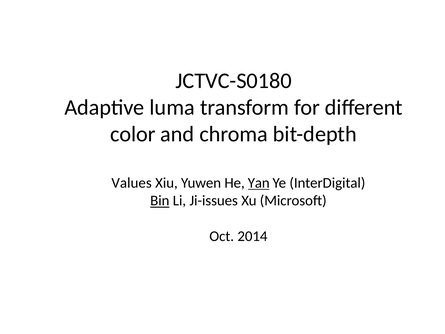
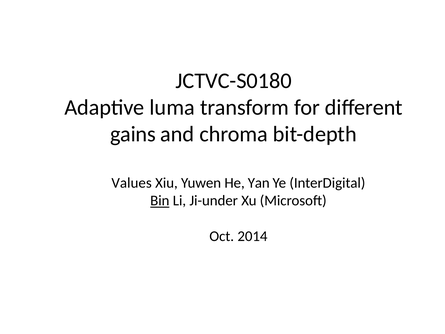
color: color -> gains (133, 134)
Yan underline: present -> none (259, 183)
Ji-issues: Ji-issues -> Ji-under (214, 201)
